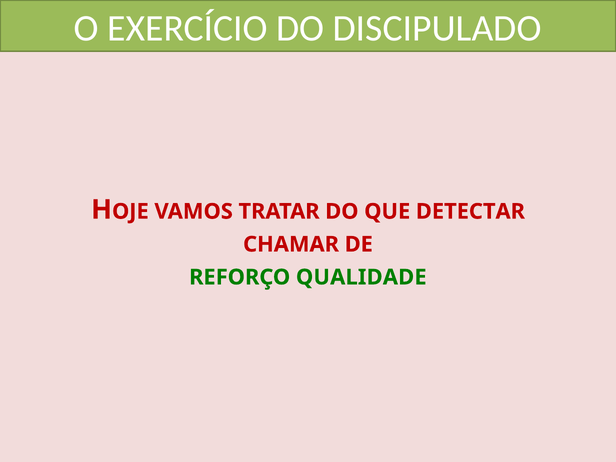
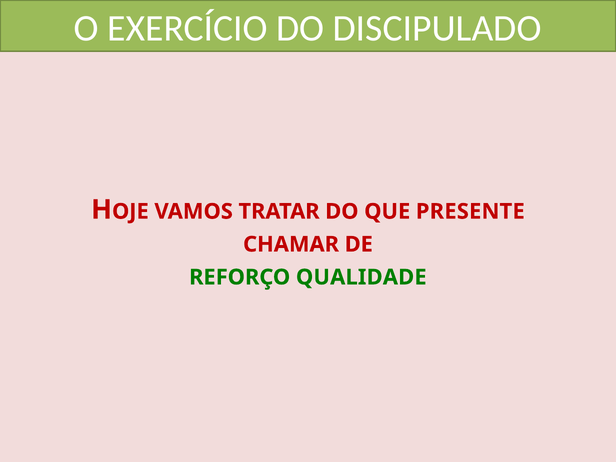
DETECTAR: DETECTAR -> PRESENTE (470, 212)
